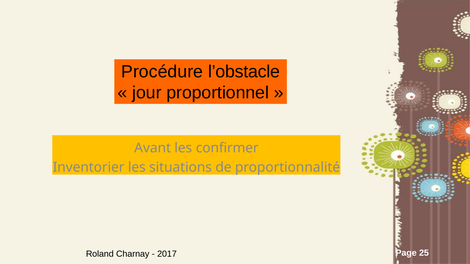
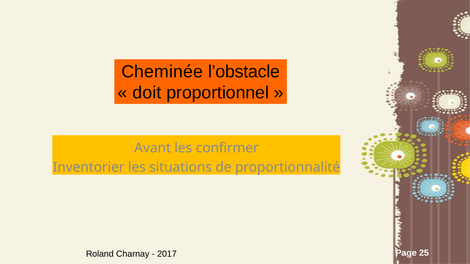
Procédure: Procédure -> Cheminée (162, 72)
jour: jour -> doit (147, 93)
